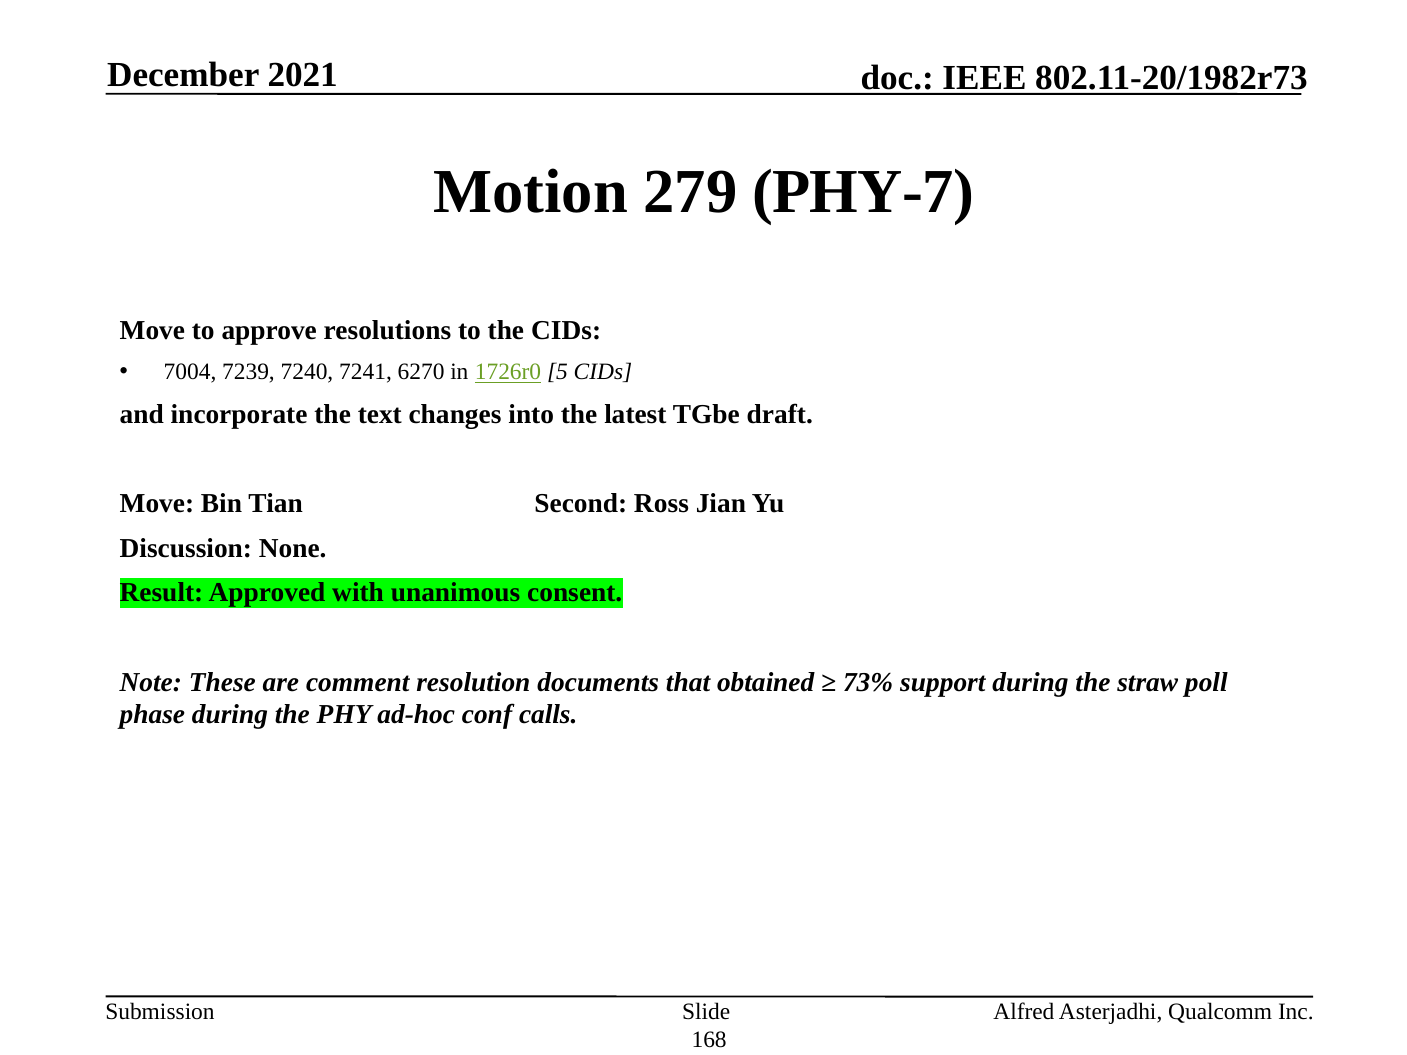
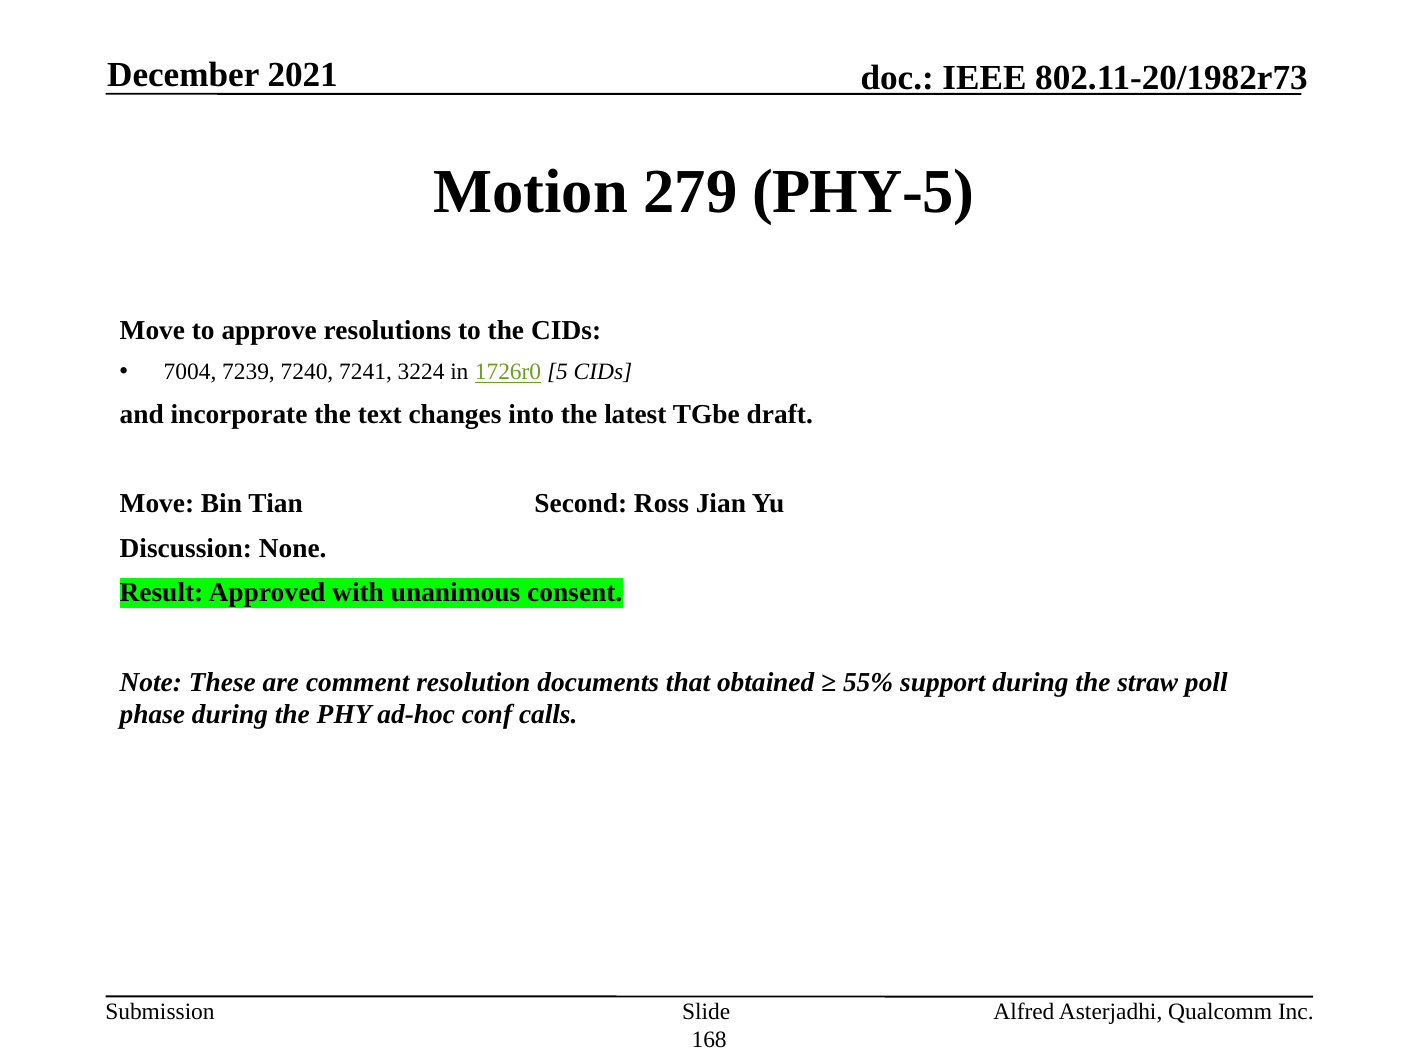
PHY-7: PHY-7 -> PHY-5 (863, 192)
6270: 6270 -> 3224 (421, 372)
73%: 73% -> 55% (868, 682)
